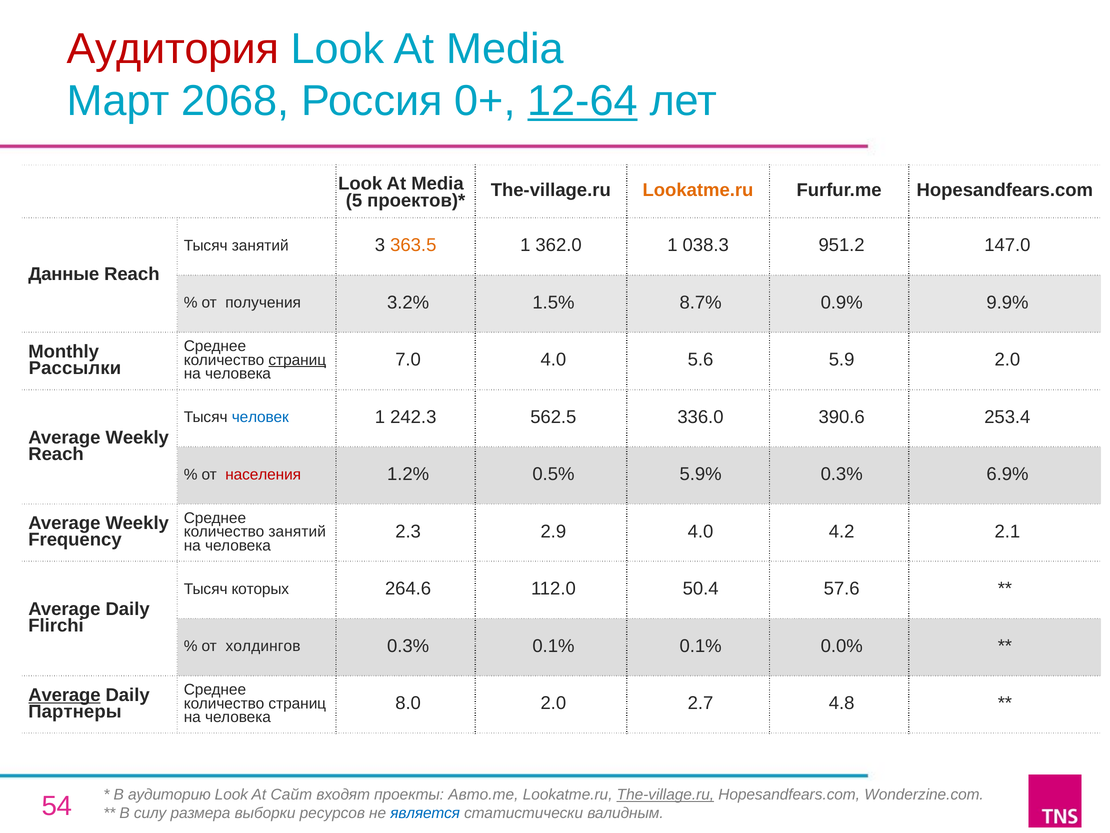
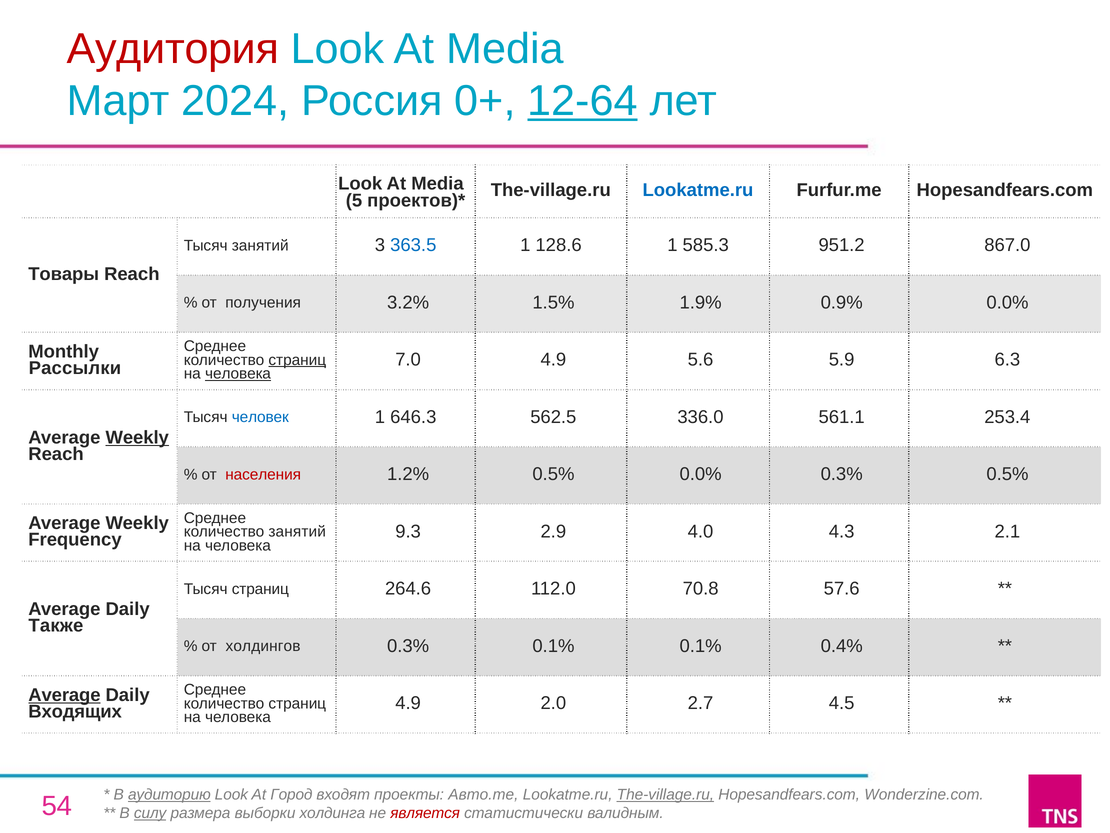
2068: 2068 -> 2024 (235, 101)
Lookatme.ru colour: orange -> blue (698, 190)
363.5 colour: orange -> blue (413, 245)
362.0: 362.0 -> 128.6 (559, 245)
038.3: 038.3 -> 585.3 (706, 245)
147.0: 147.0 -> 867.0 (1007, 245)
Данные: Данные -> Товары (64, 274)
8.7%: 8.7% -> 1.9% (701, 302)
0.9% 9.9%: 9.9% -> 0.0% (1008, 302)
7.0 4.0: 4.0 -> 4.9 (553, 360)
5.9 2.0: 2.0 -> 6.3 (1007, 360)
человека underline: none -> present (238, 374)
242.3: 242.3 -> 646.3 (413, 417)
390.6: 390.6 -> 561.1 (842, 417)
Weekly underline: none -> present (137, 437)
0.5% 5.9%: 5.9% -> 0.0% (701, 474)
0.3% 6.9%: 6.9% -> 0.5% (1008, 474)
2.3: 2.3 -> 9.3 (408, 531)
4.2: 4.2 -> 4.3 (842, 531)
Тысяч которых: которых -> страниц (260, 589)
50.4: 50.4 -> 70.8 (701, 588)
Flirchi: Flirchi -> Также (56, 625)
0.0%: 0.0% -> 0.4% (842, 646)
8.0: 8.0 -> 4.9 (408, 703)
4.8: 4.8 -> 4.5 (842, 703)
Партнеры: Партнеры -> Входящих (75, 711)
аудиторию underline: none -> present (169, 794)
Сайт: Сайт -> Город (291, 794)
силу underline: none -> present (150, 813)
ресурсов: ресурсов -> холдинга (332, 813)
является colour: blue -> red (425, 813)
